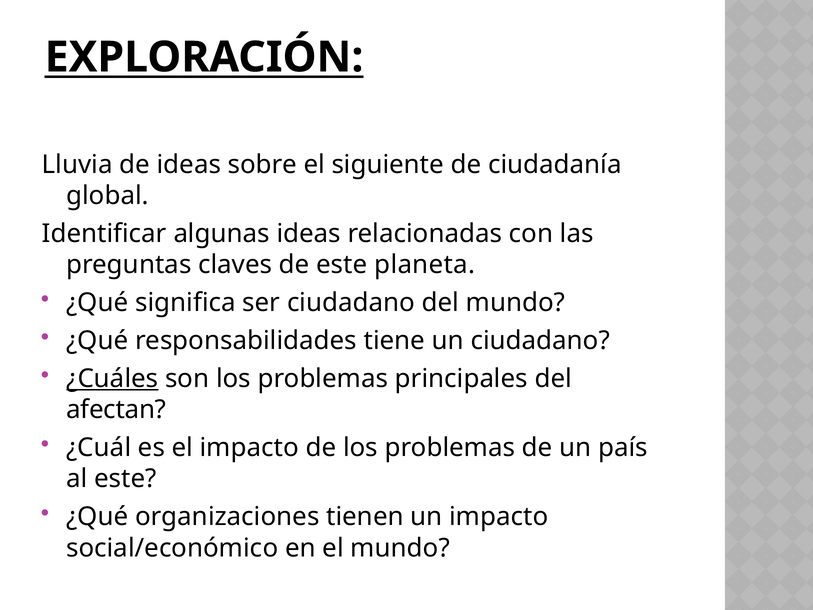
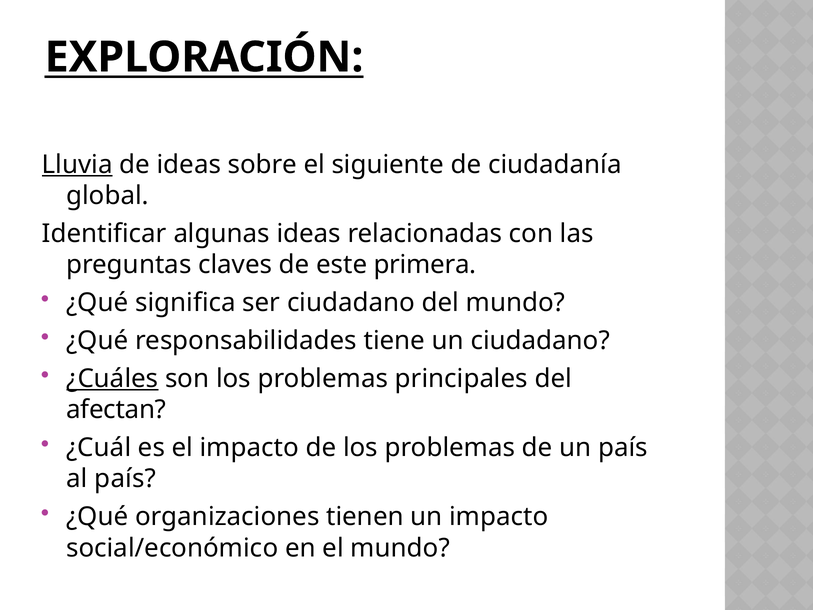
Lluvia underline: none -> present (77, 164)
planeta: planeta -> primera (425, 265)
al este: este -> país (125, 479)
